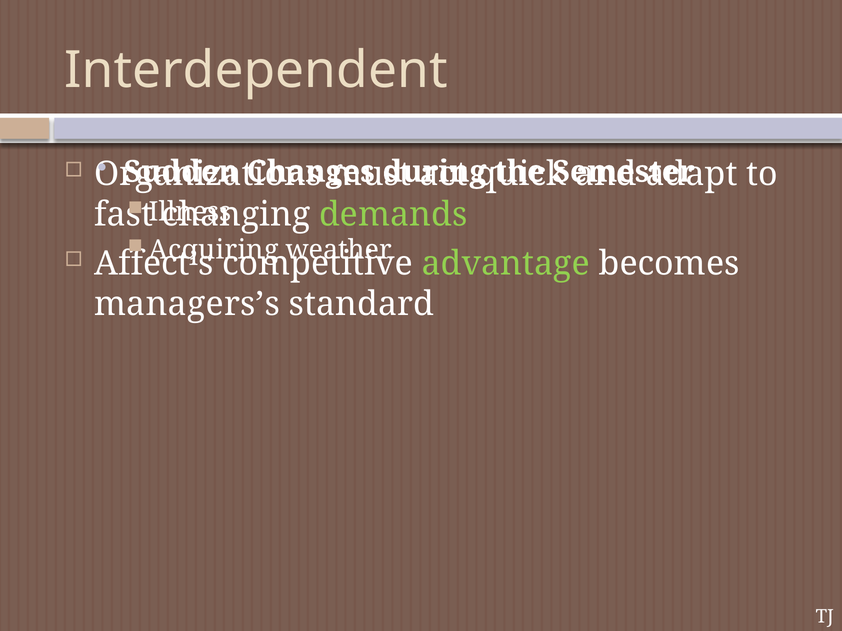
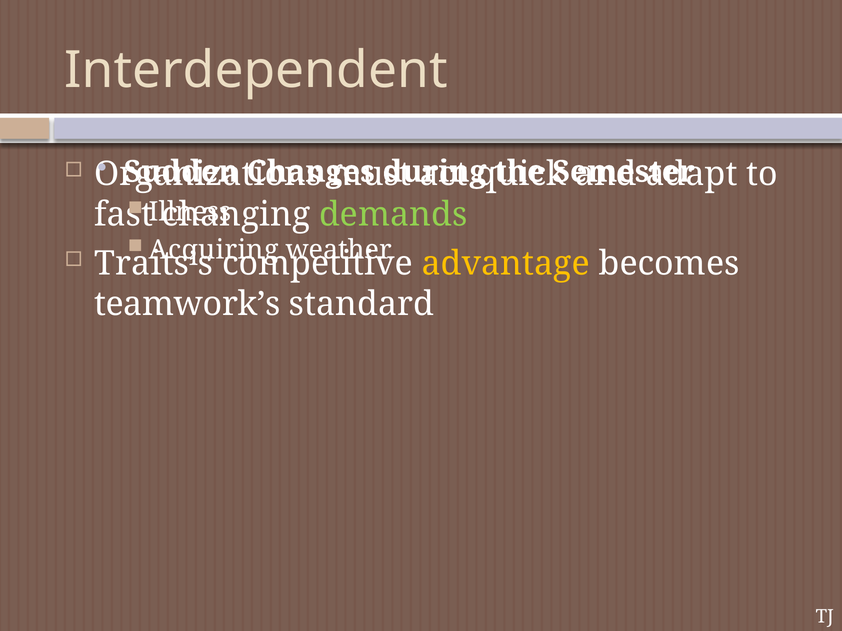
Affect’s: Affect’s -> Traits’s (154, 264)
advantage colour: light green -> yellow (506, 264)
managers’s: managers’s -> teamwork’s (187, 305)
